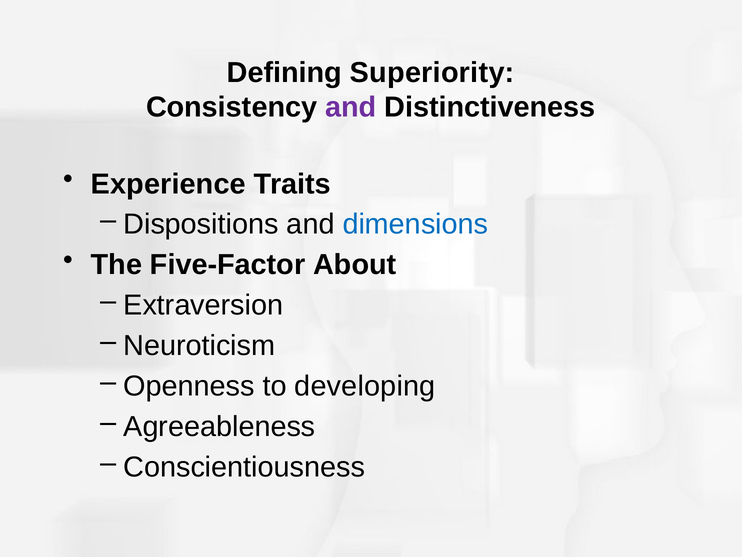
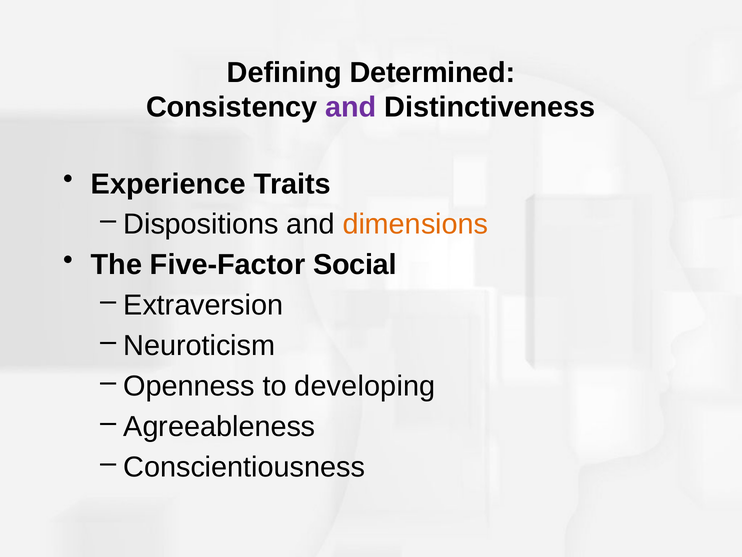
Superiority: Superiority -> Determined (432, 73)
dimensions colour: blue -> orange (415, 224)
About: About -> Social (355, 265)
